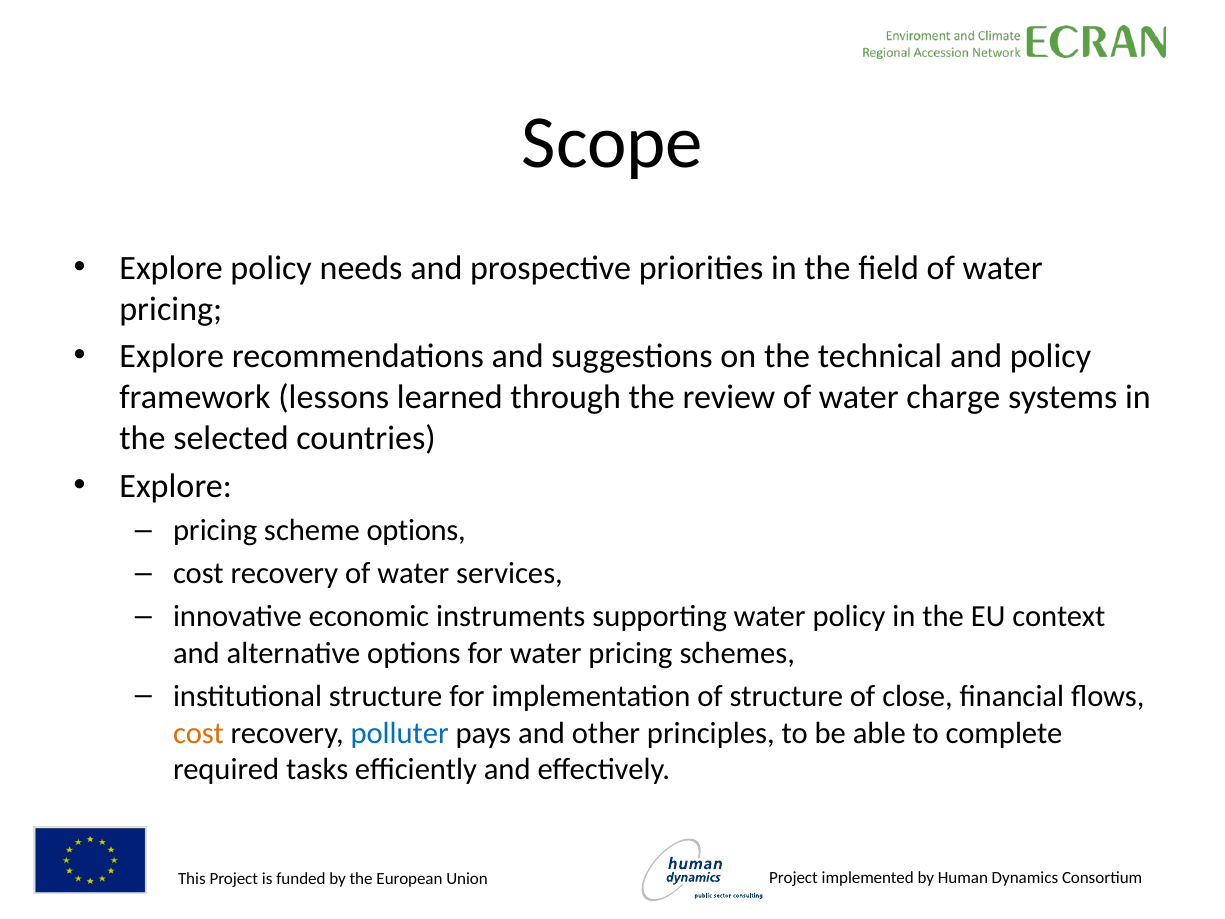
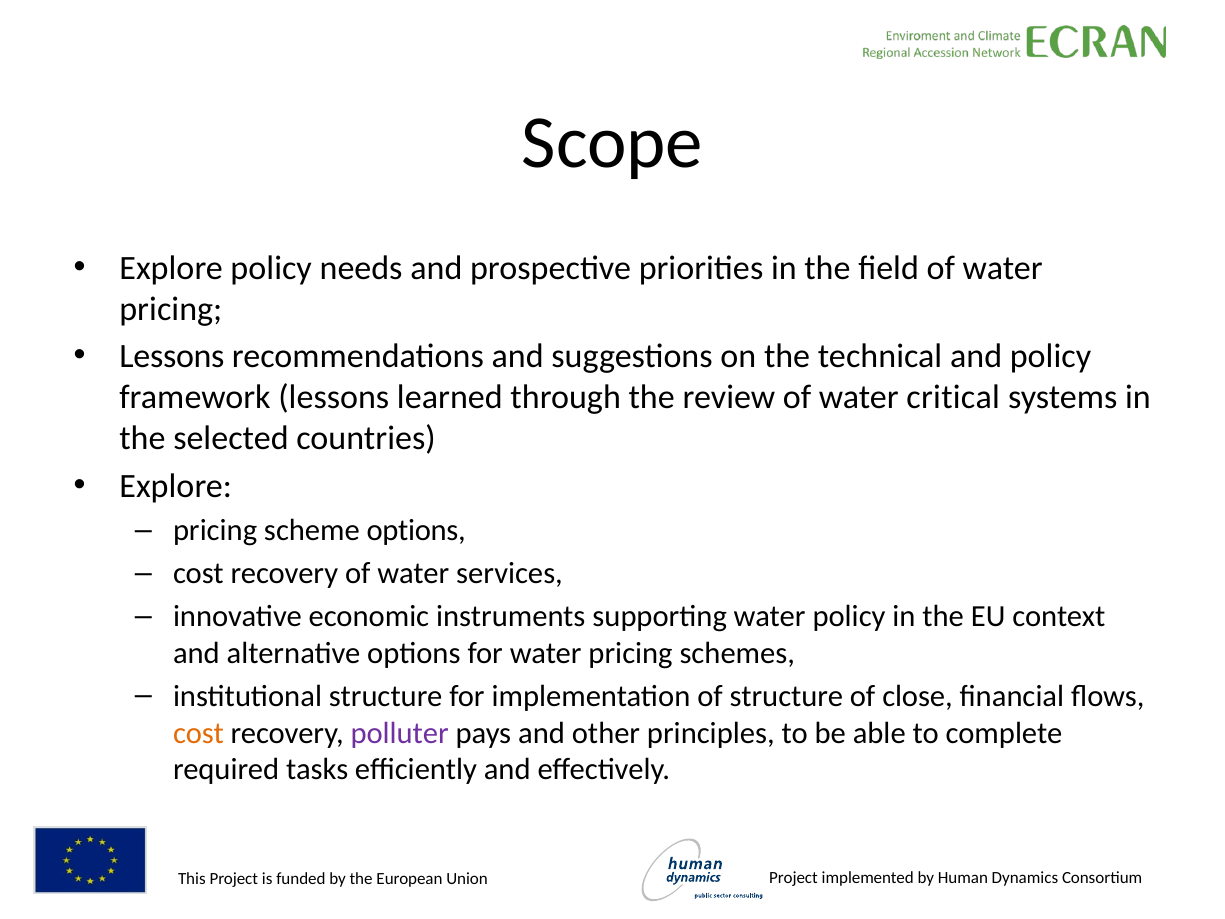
Explore: Explore -> Lessons (172, 357)
charge: charge -> critical (953, 397)
polluter colour: blue -> purple (400, 733)
